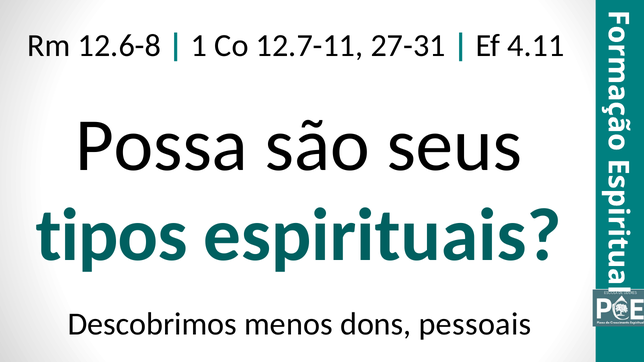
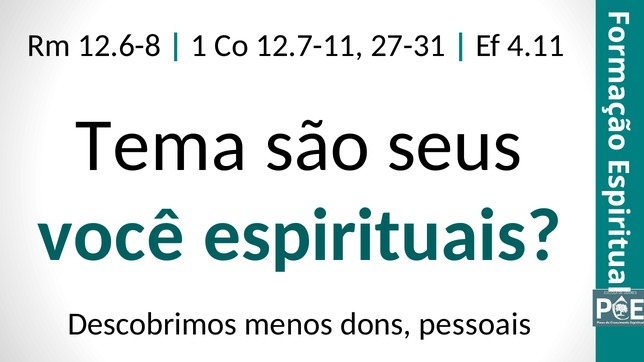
Possa: Possa -> Tema (161, 145)
tipos: tipos -> você (111, 236)
